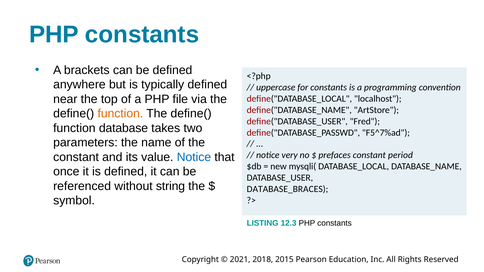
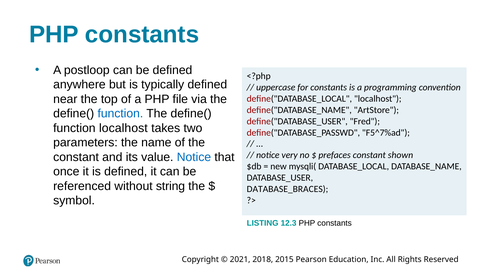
brackets: brackets -> postloop (87, 70)
function colour: orange -> blue (120, 114)
function database: database -> localhost (123, 128)
period: period -> shown (401, 155)
